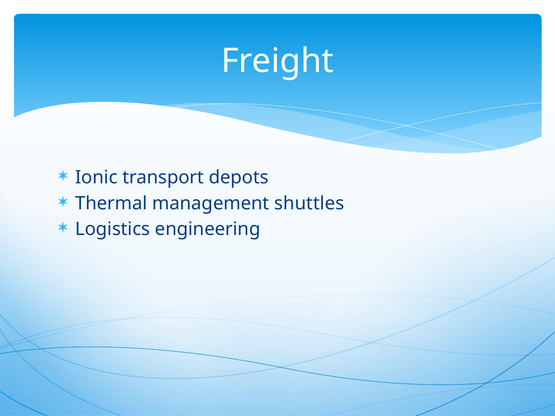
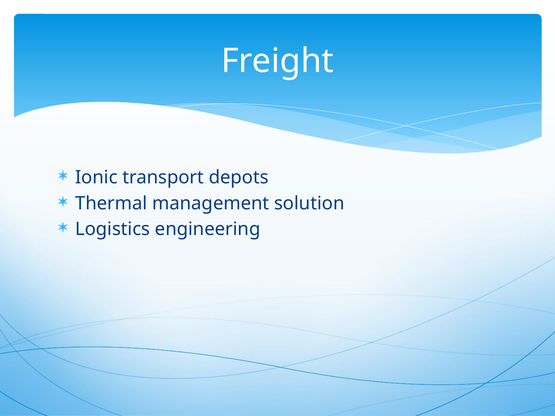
shuttles: shuttles -> solution (309, 203)
